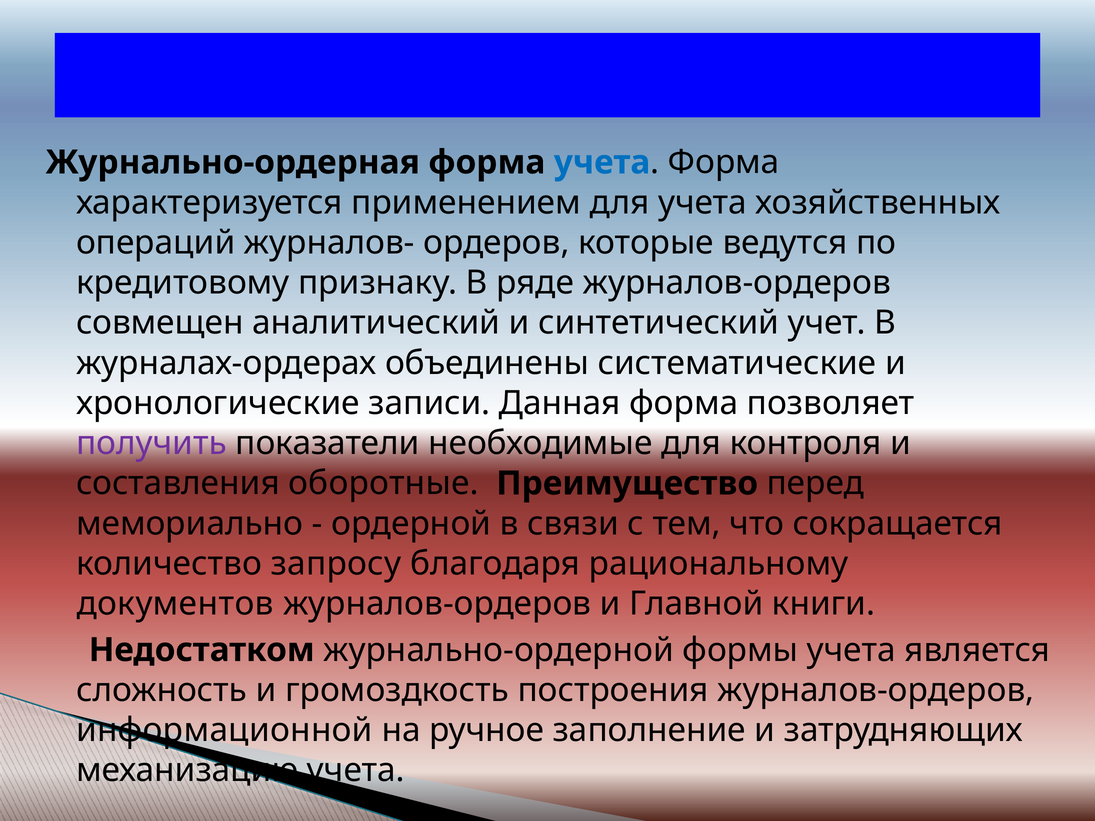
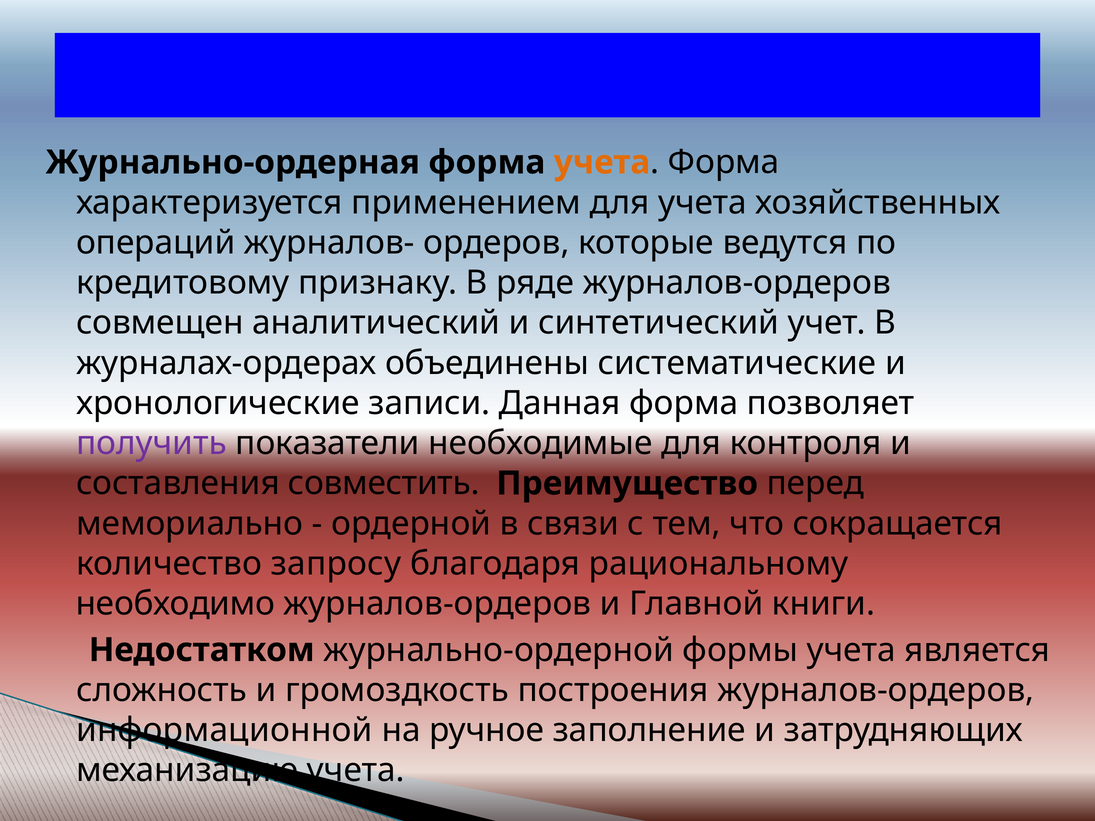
учета colour: blue -> orange (602, 162)
оборотные: оборотные -> совместить (384, 484)
документов: документов -> необходимо (175, 604)
